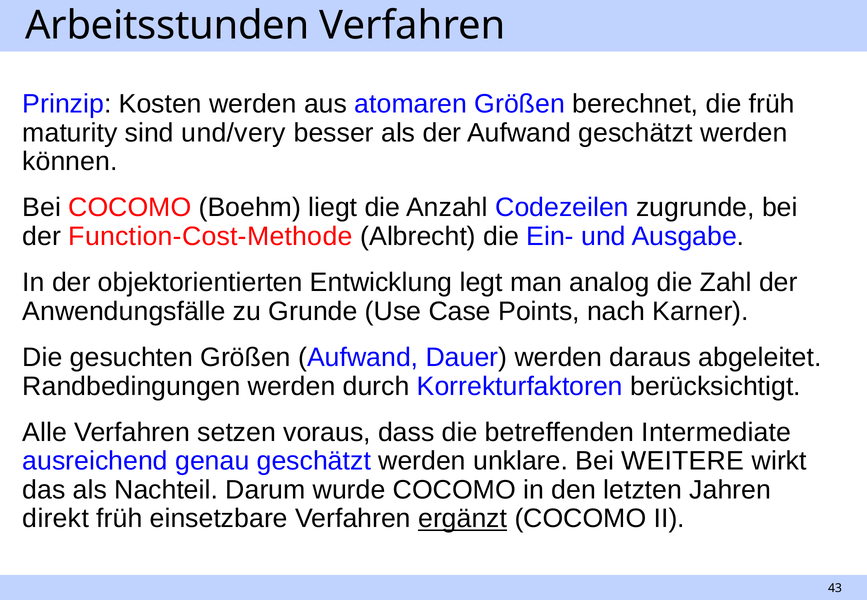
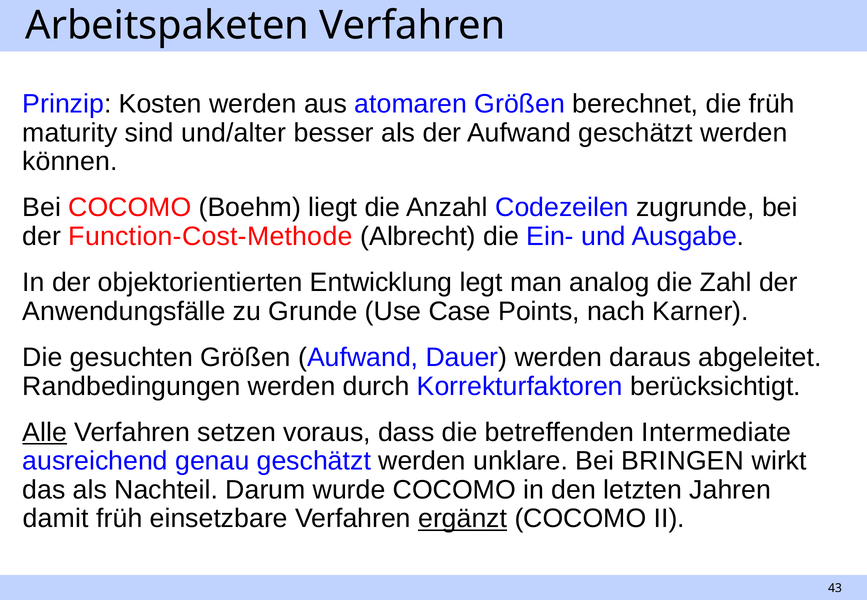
Arbeitsstunden: Arbeitsstunden -> Arbeitspaketen (167, 25)
und/very: und/very -> und/alter (234, 133)
Alle underline: none -> present (45, 432)
WEITERE: WEITERE -> BRINGEN (683, 461)
direkt: direkt -> damit (56, 519)
